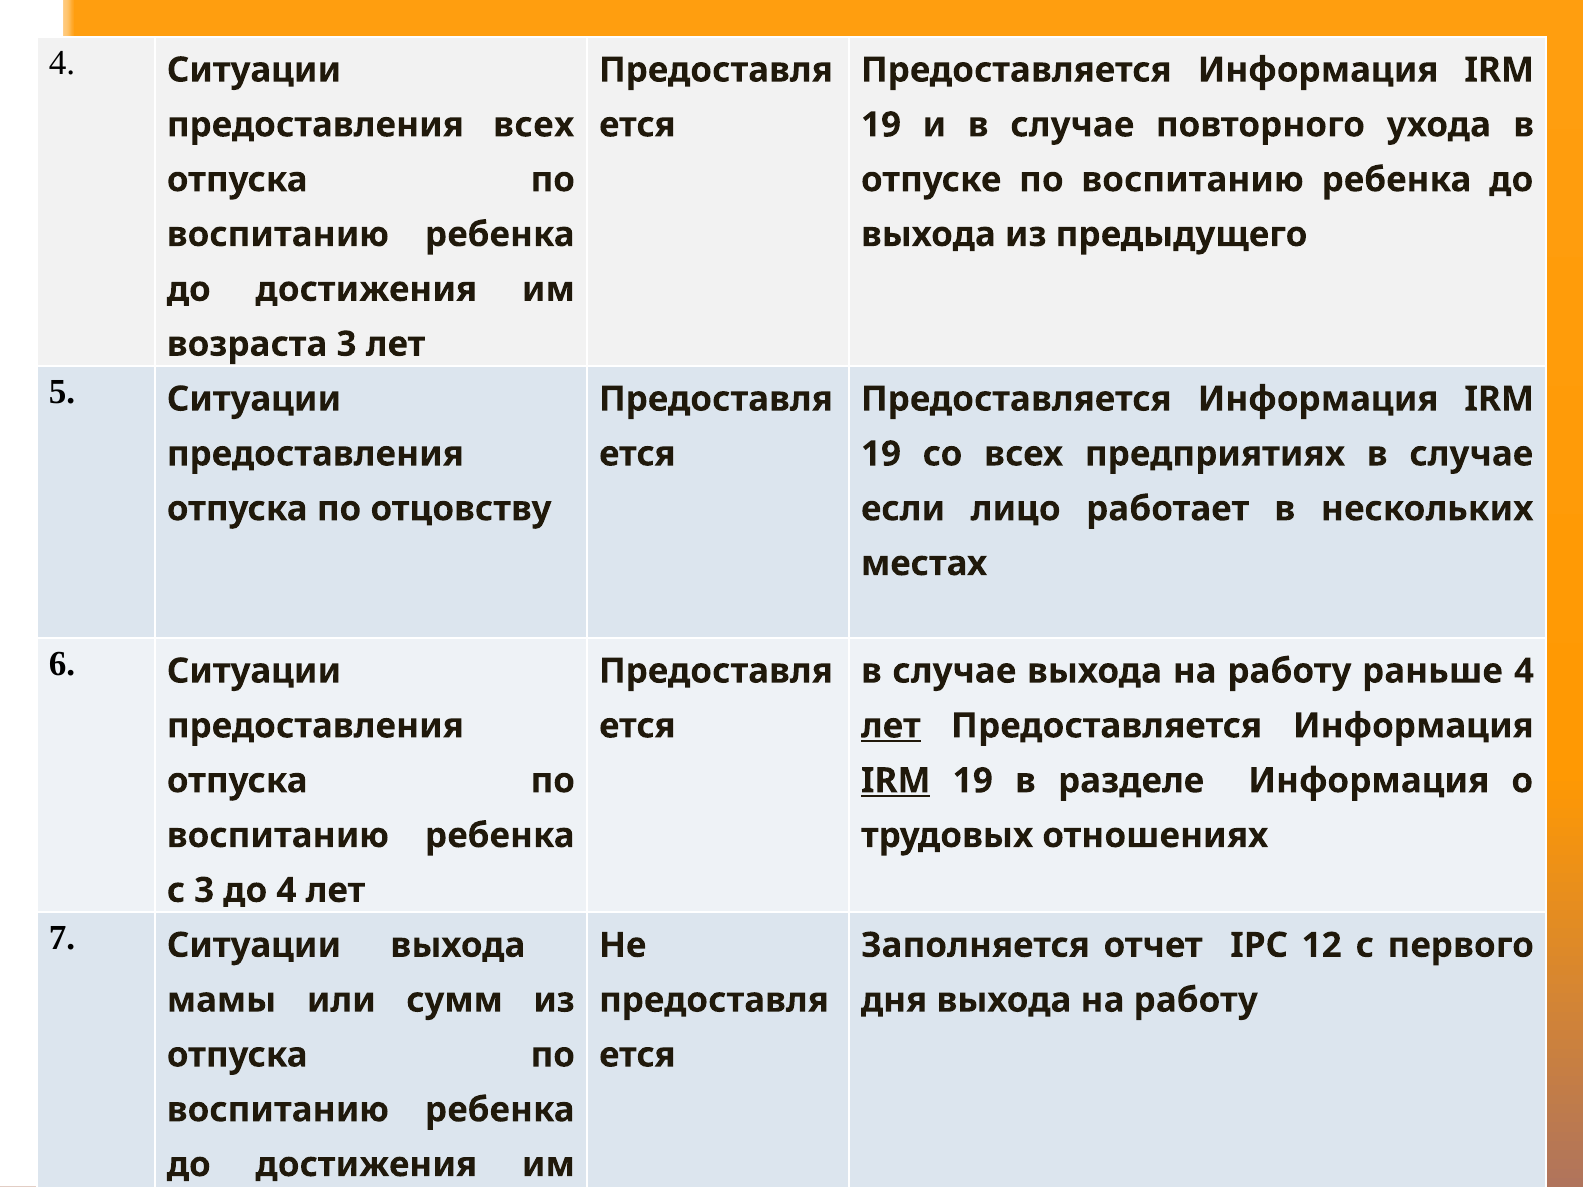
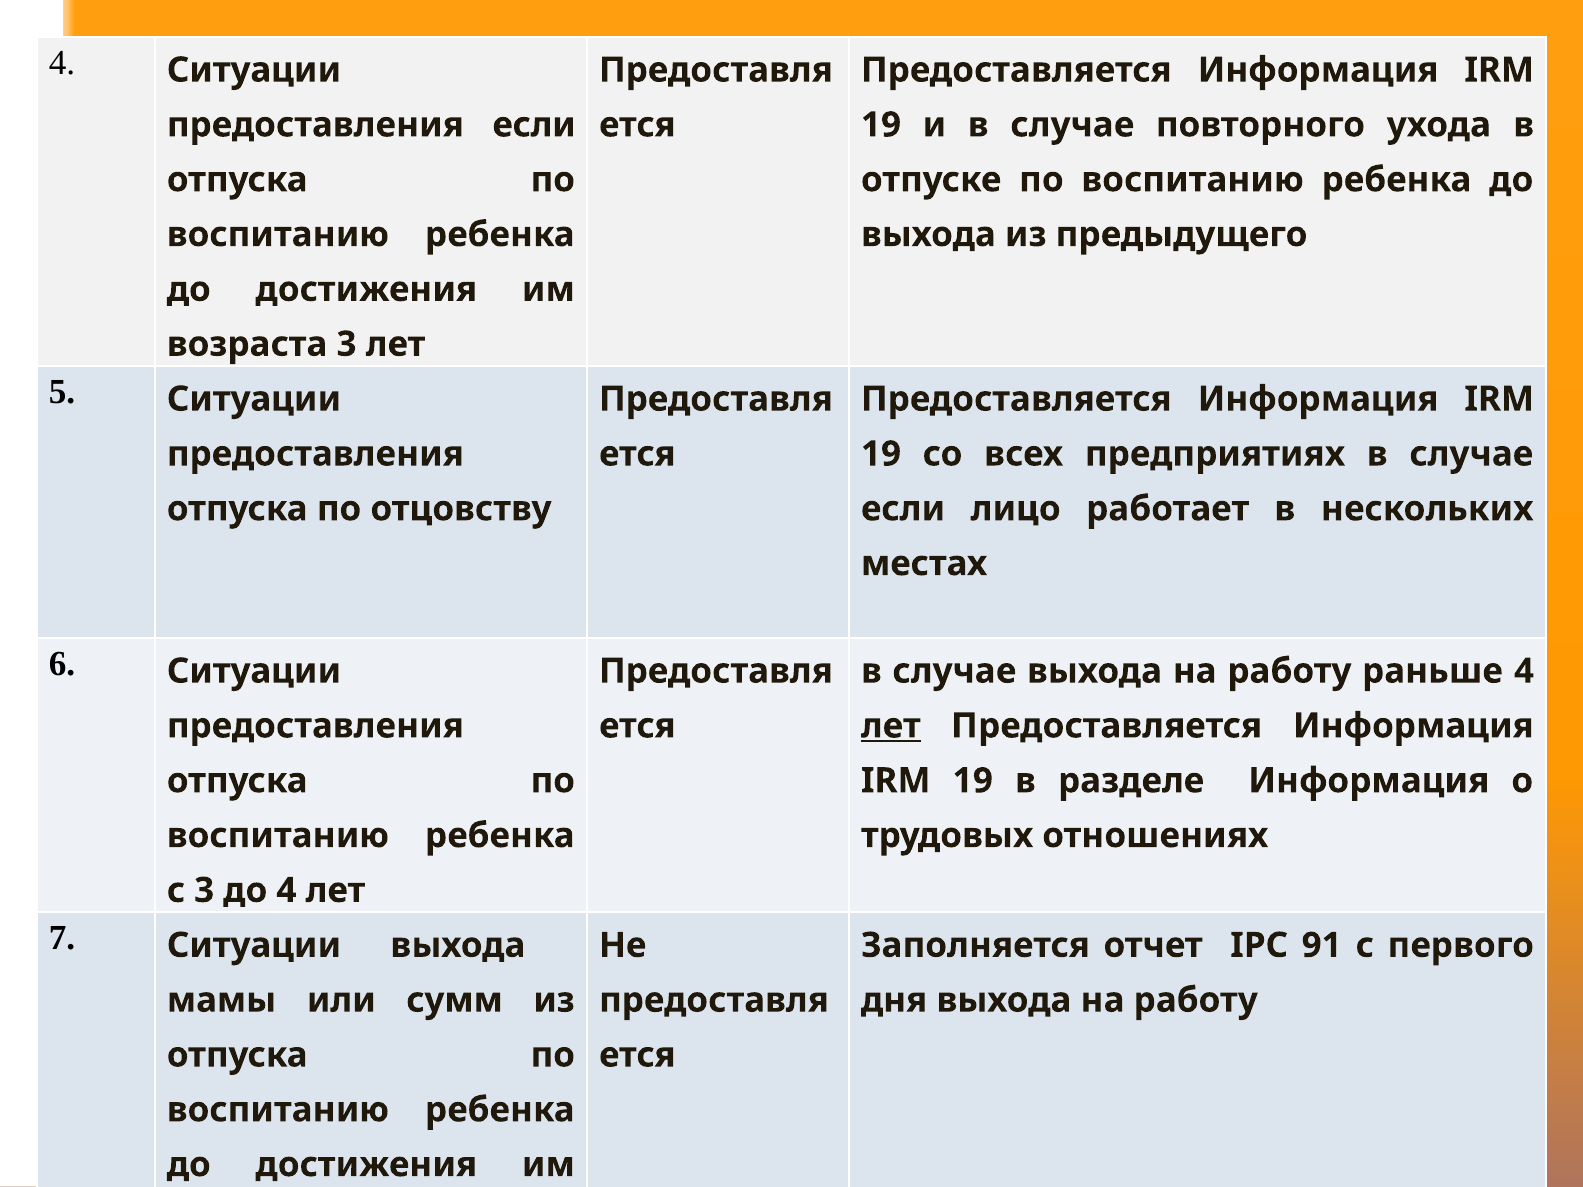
предоставления всех: всех -> если (534, 125)
IRM underline: present -> none (896, 781)
12: 12 -> 91 (1322, 945)
